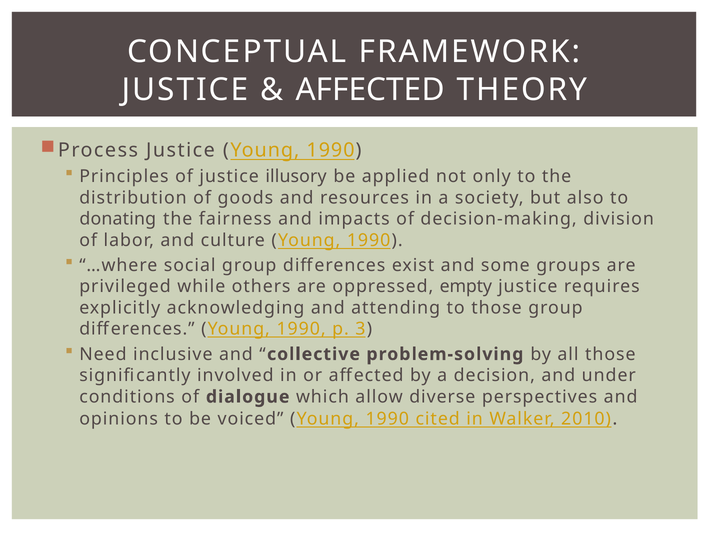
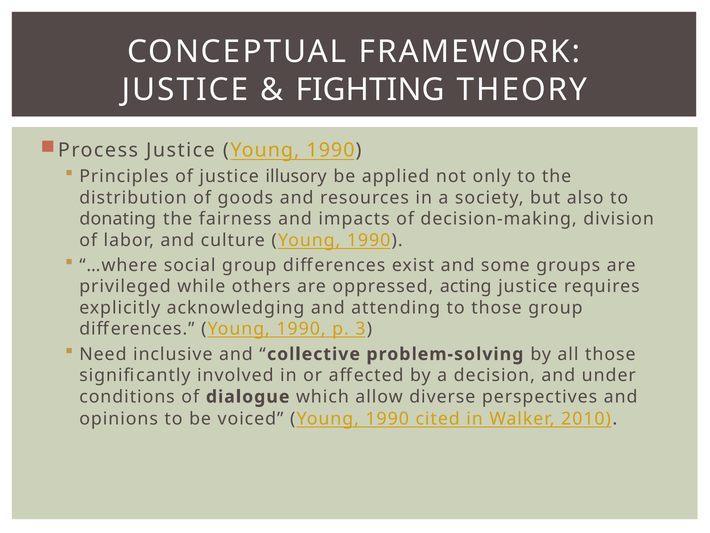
AFFECTED: AFFECTED -> FIGHTING (370, 90)
empty: empty -> acting (466, 286)
